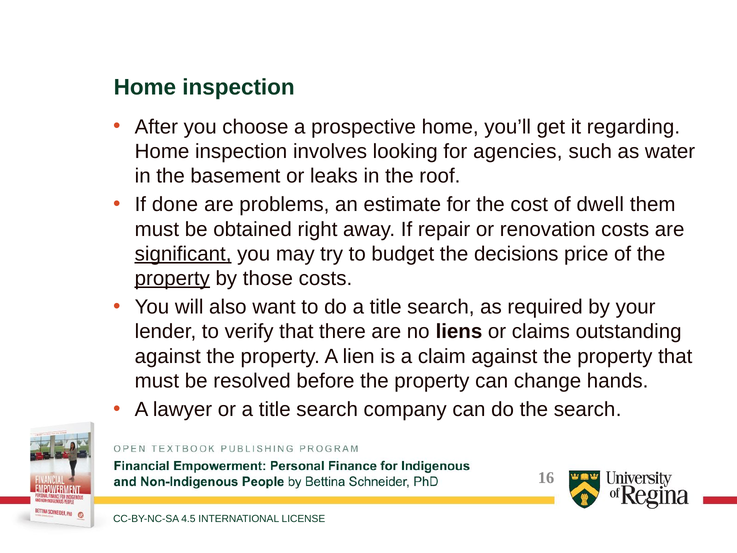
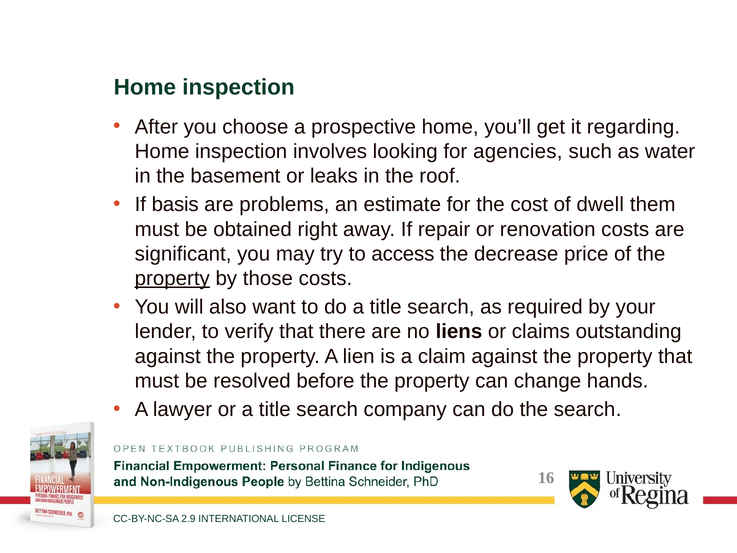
done: done -> basis (175, 205)
significant underline: present -> none (183, 254)
budget: budget -> access (403, 254)
decisions: decisions -> decrease (516, 254)
4.5: 4.5 -> 2.9 (188, 519)
